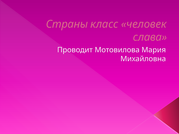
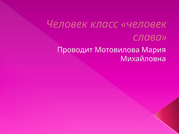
Страны: Страны -> Человек (67, 24)
